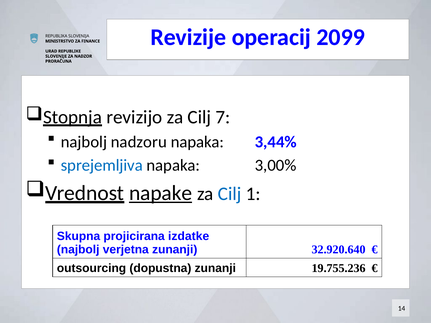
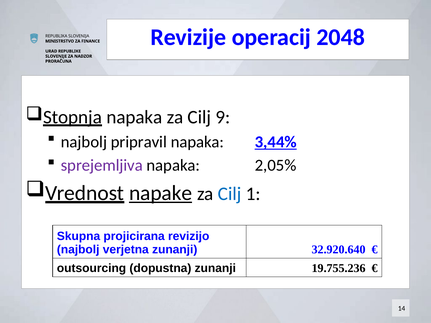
2099: 2099 -> 2048 (341, 37)
revizijo: revizijo -> napaka (134, 117)
7: 7 -> 9 (223, 117)
nadzoru: nadzoru -> pripravil (139, 142)
3,44% underline: none -> present (276, 142)
sprejemljiva colour: blue -> purple (102, 165)
3,00%: 3,00% -> 2,05% (276, 165)
izdatke: izdatke -> revizijo (189, 236)
